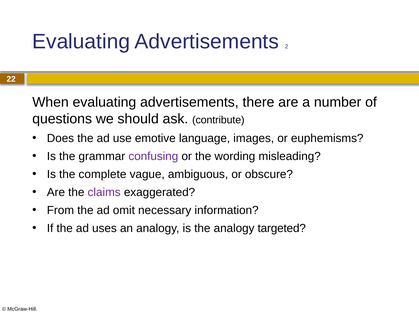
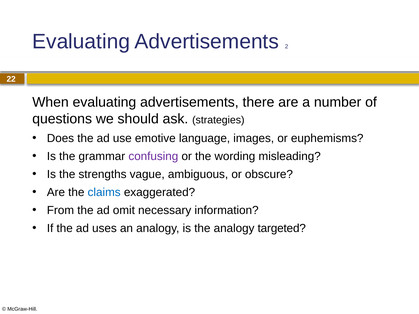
contribute: contribute -> strategies (218, 120)
complete: complete -> strengths (103, 174)
claims colour: purple -> blue (104, 192)
